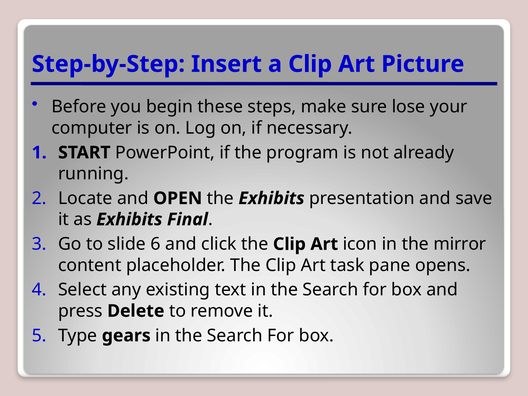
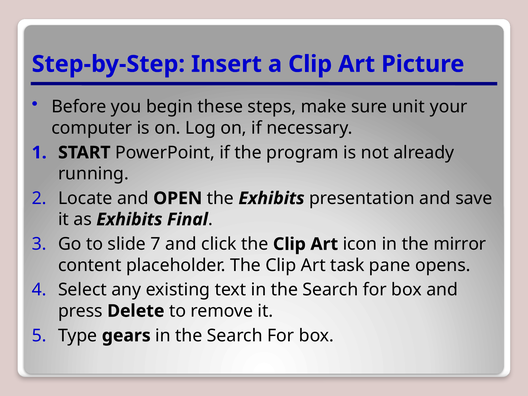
lose: lose -> unit (408, 107)
6: 6 -> 7 (156, 244)
